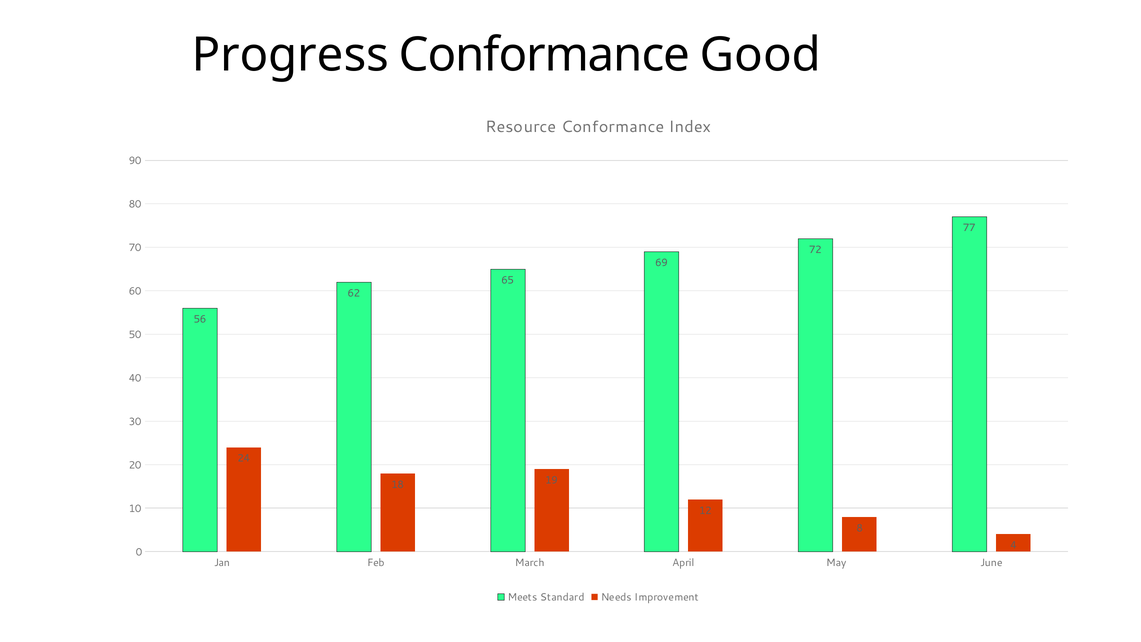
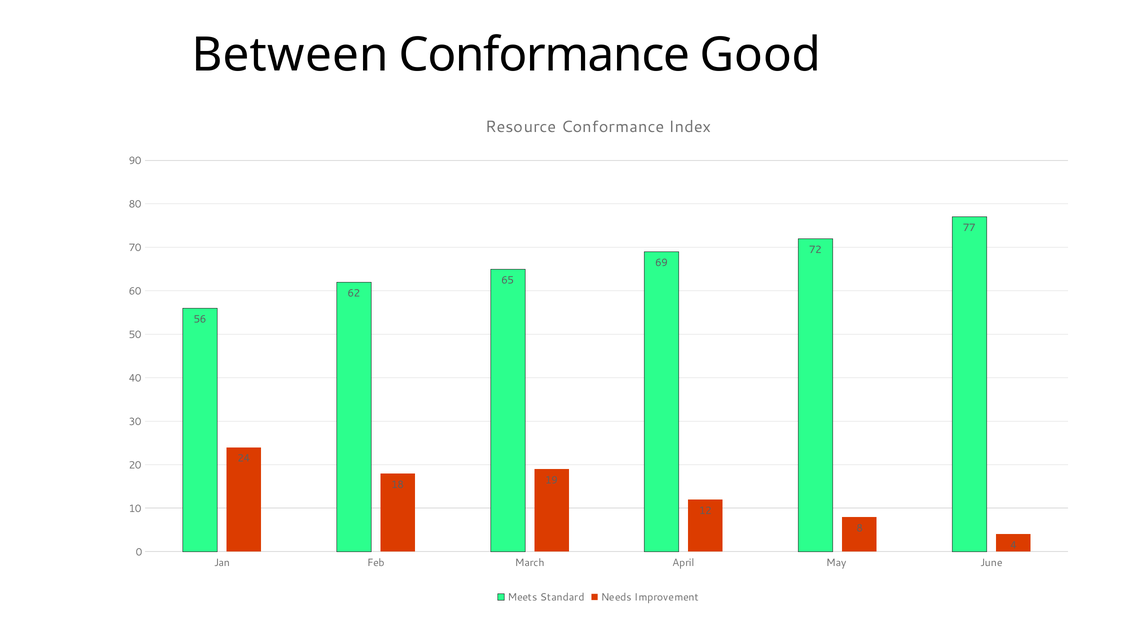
Progress: Progress -> Between (290, 55)
